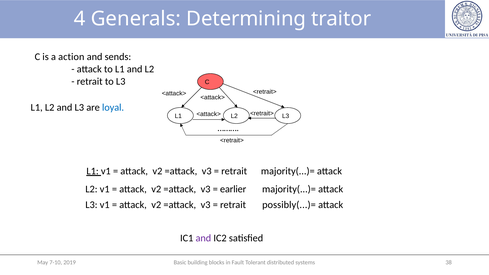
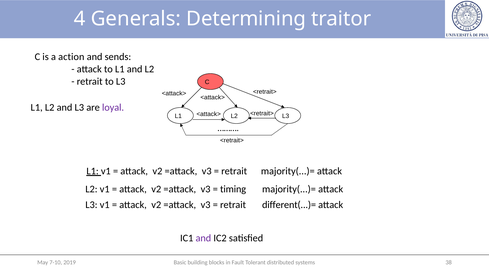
loyal colour: blue -> purple (113, 107)
earlier: earlier -> timing (233, 189)
possibly(...)=: possibly(...)= -> different(...)= (289, 205)
